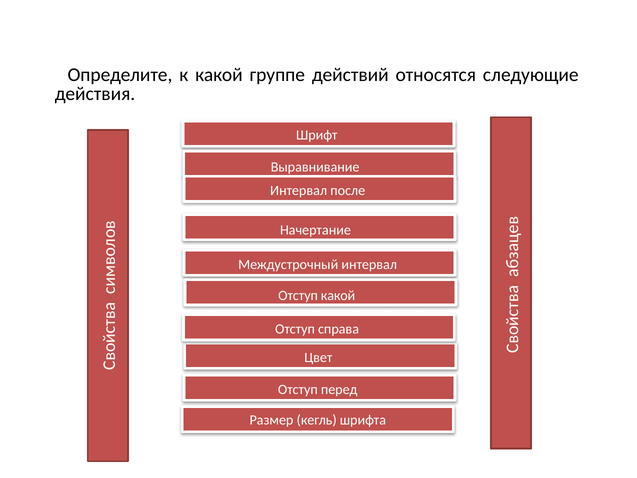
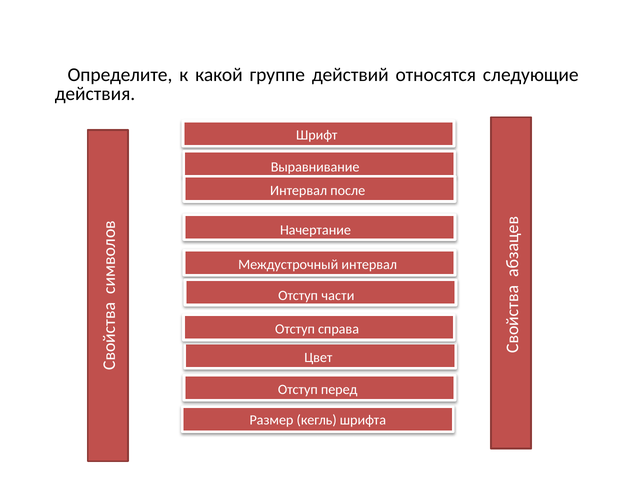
Отступ какой: какой -> части (338, 295)
